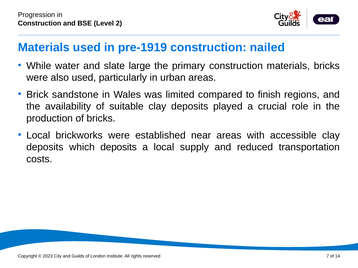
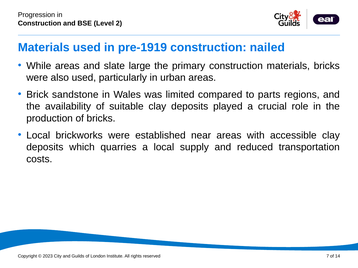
While water: water -> areas (67, 66)
finish: finish -> parts (269, 95)
which deposits: deposits -> quarries (119, 147)
